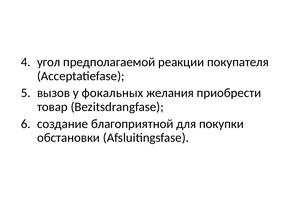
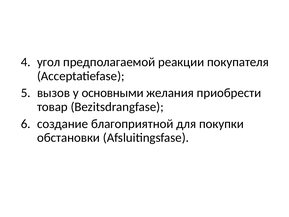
фокальных: фокальных -> основными (113, 93)
